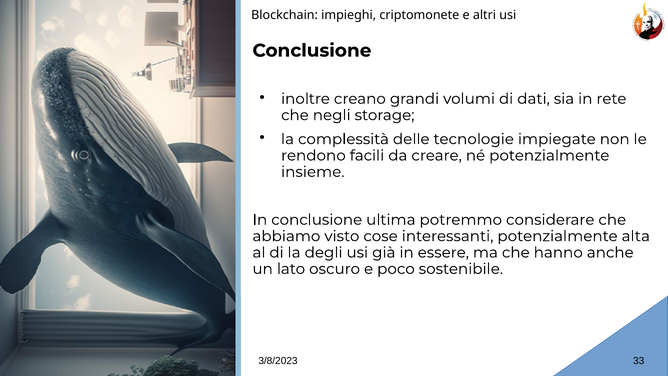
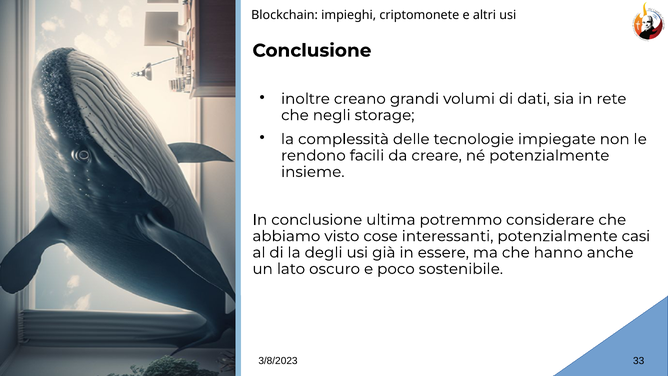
alta: alta -> casi (636, 236)
